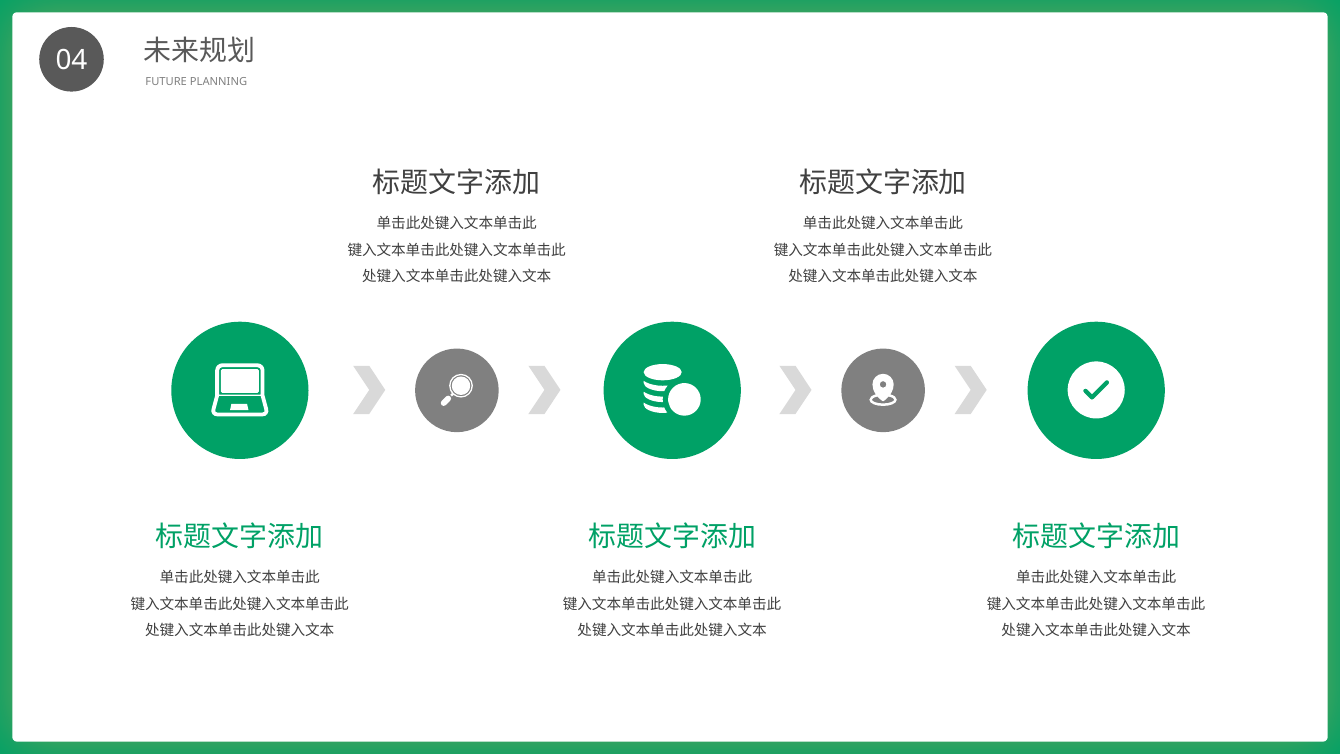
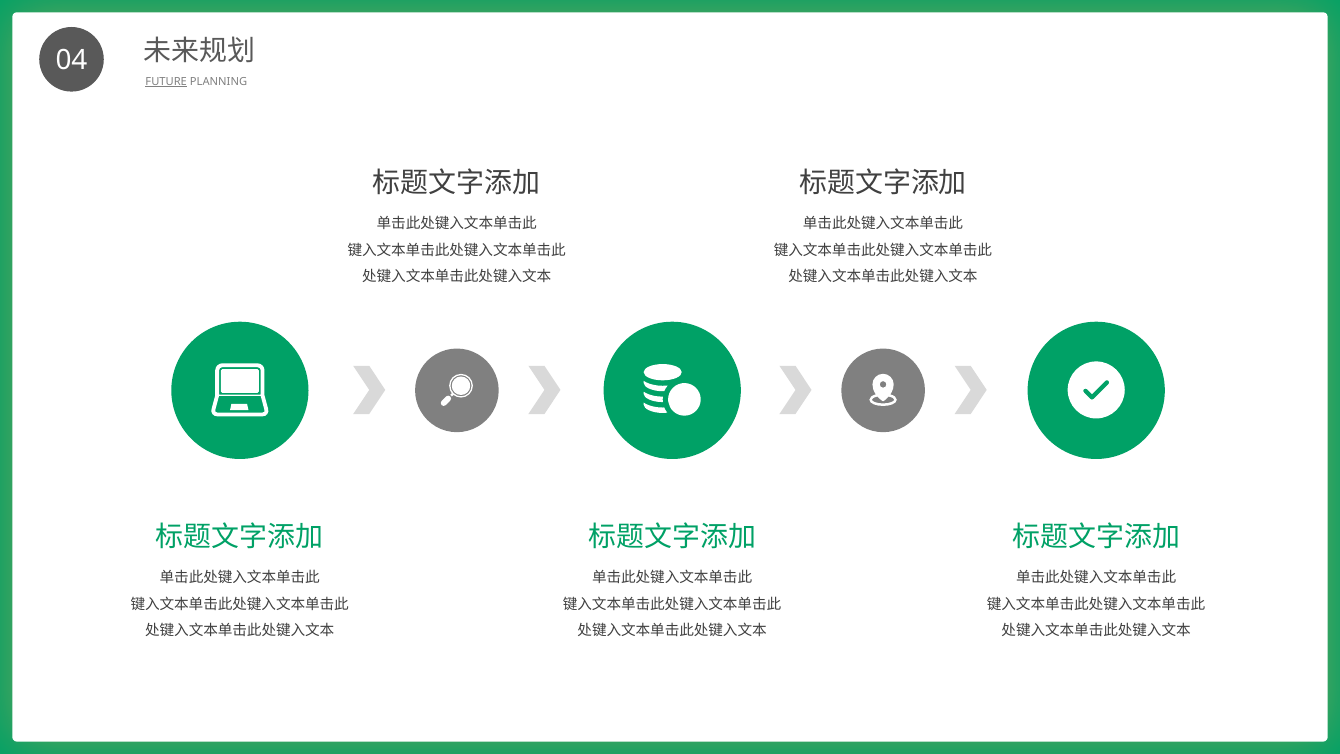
FUTURE underline: none -> present (166, 82)
